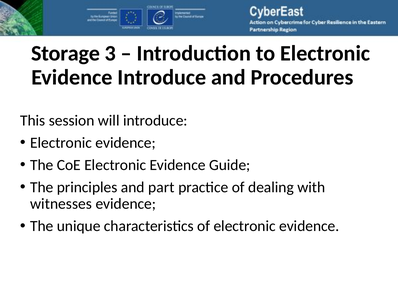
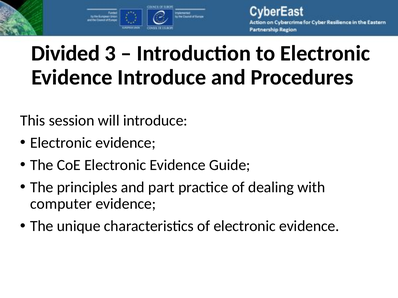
Storage: Storage -> Divided (66, 54)
witnesses: witnesses -> computer (61, 204)
